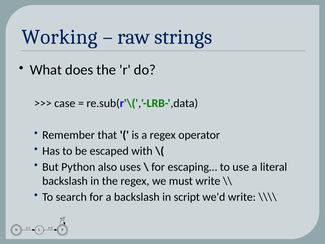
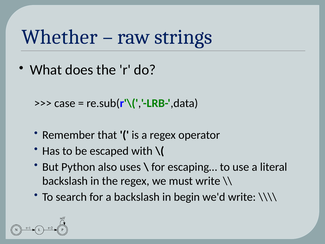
Working: Working -> Whether (60, 37)
script: script -> begin (187, 197)
